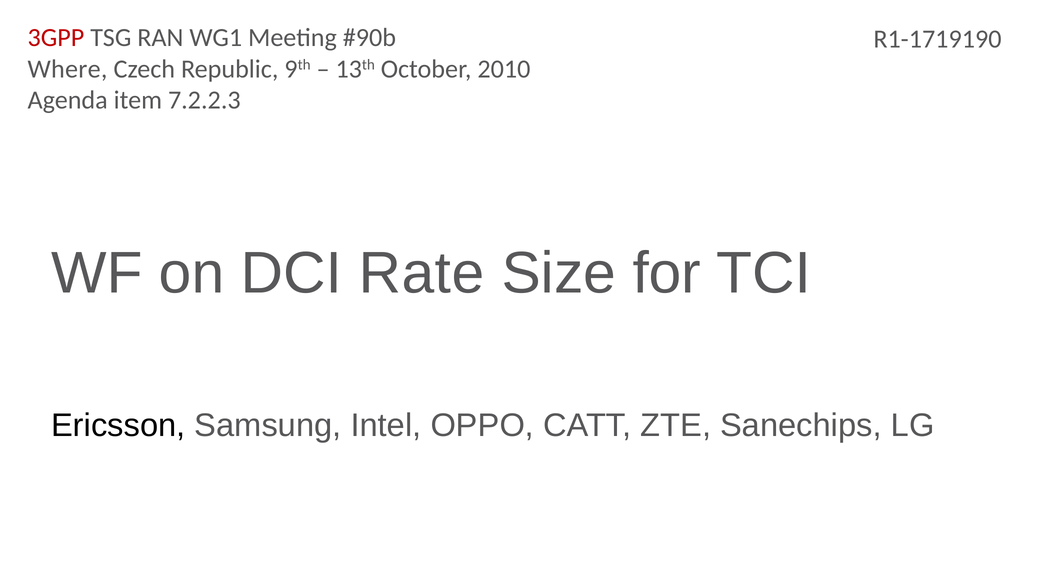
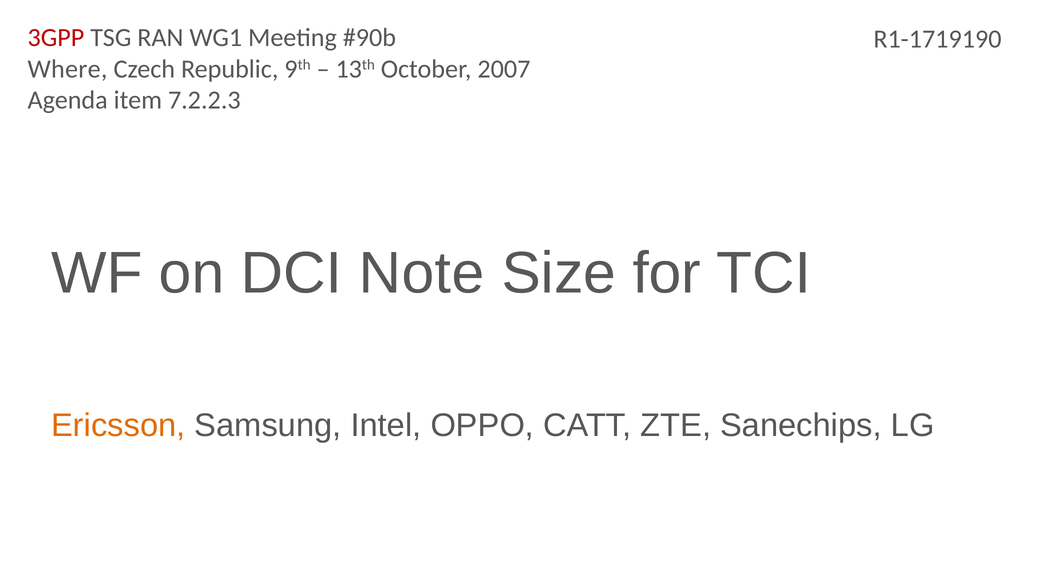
2010: 2010 -> 2007 (504, 69)
Rate: Rate -> Note (422, 273)
Ericsson colour: black -> orange (118, 426)
